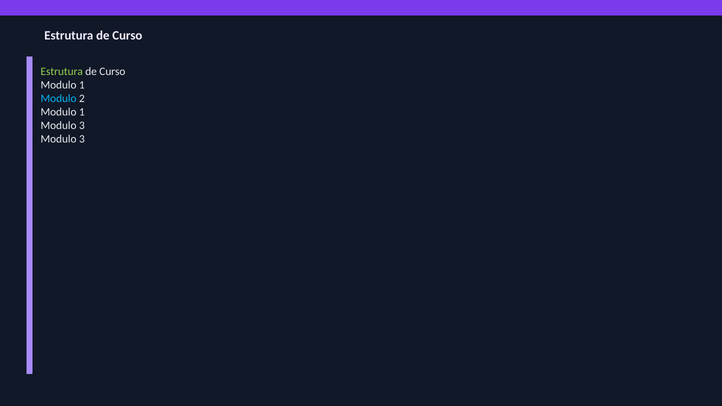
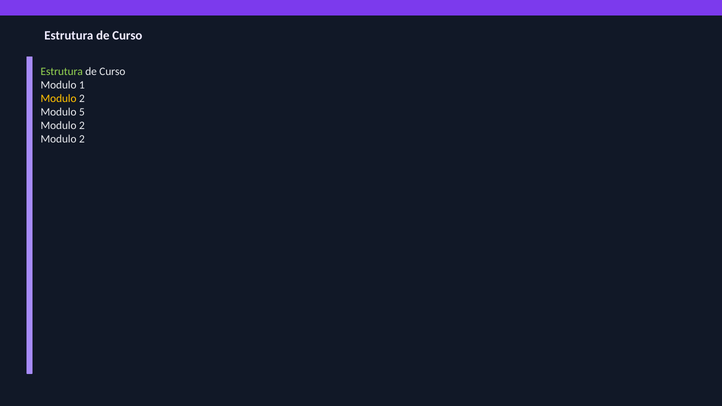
Modulo colour: light blue -> yellow (59, 99)
1: 1 -> 5 (82, 112)
3: 3 -> 2 (82, 126)
3: 3 -> 2 (82, 139)
